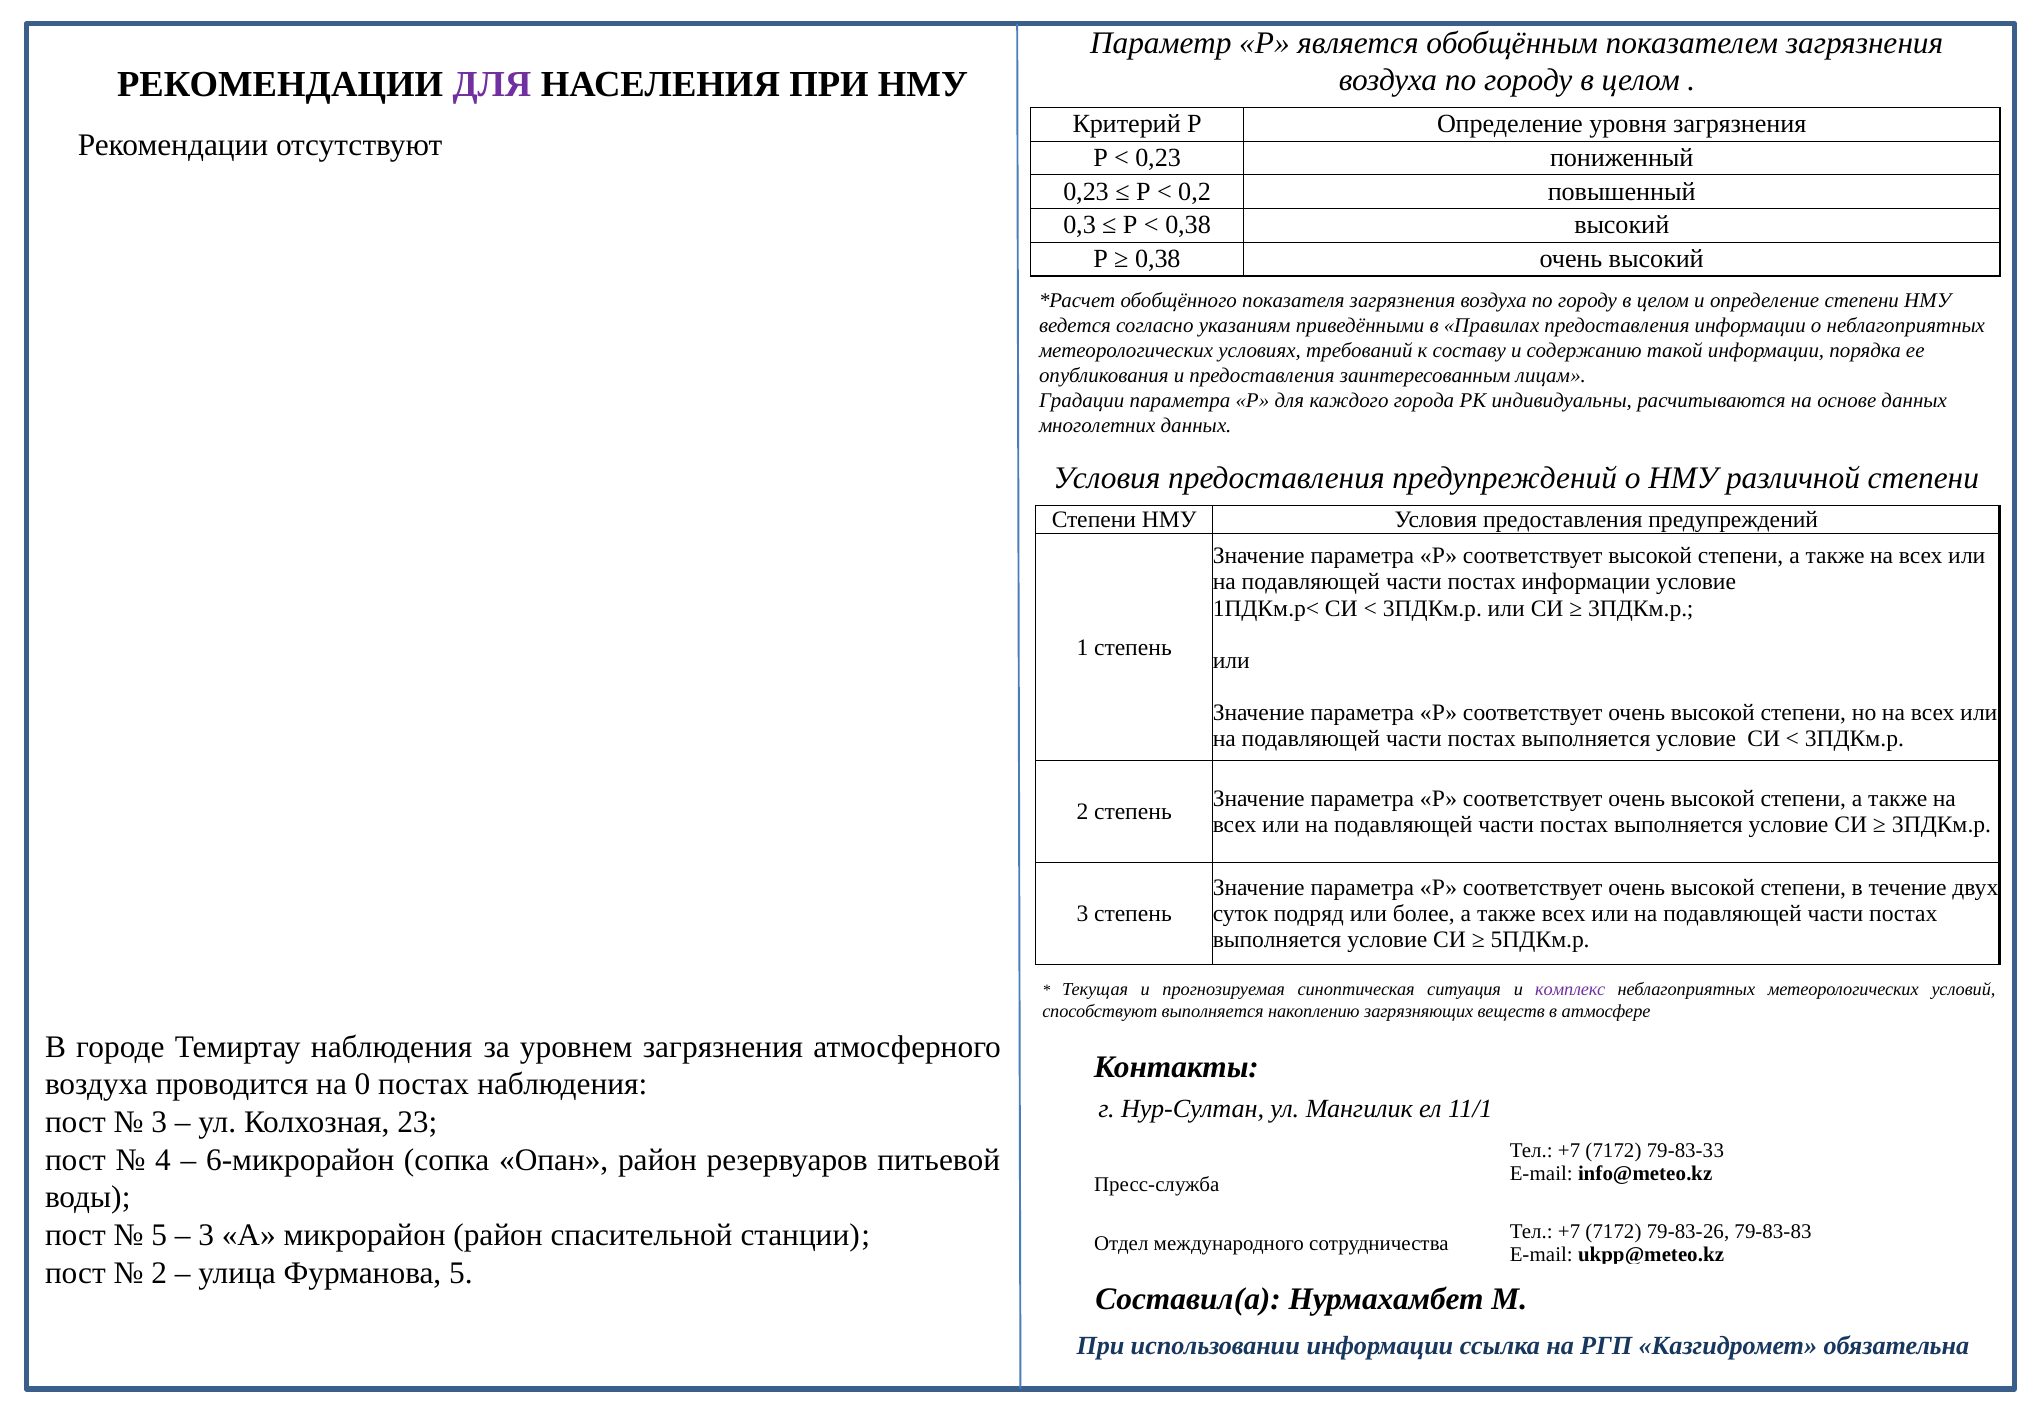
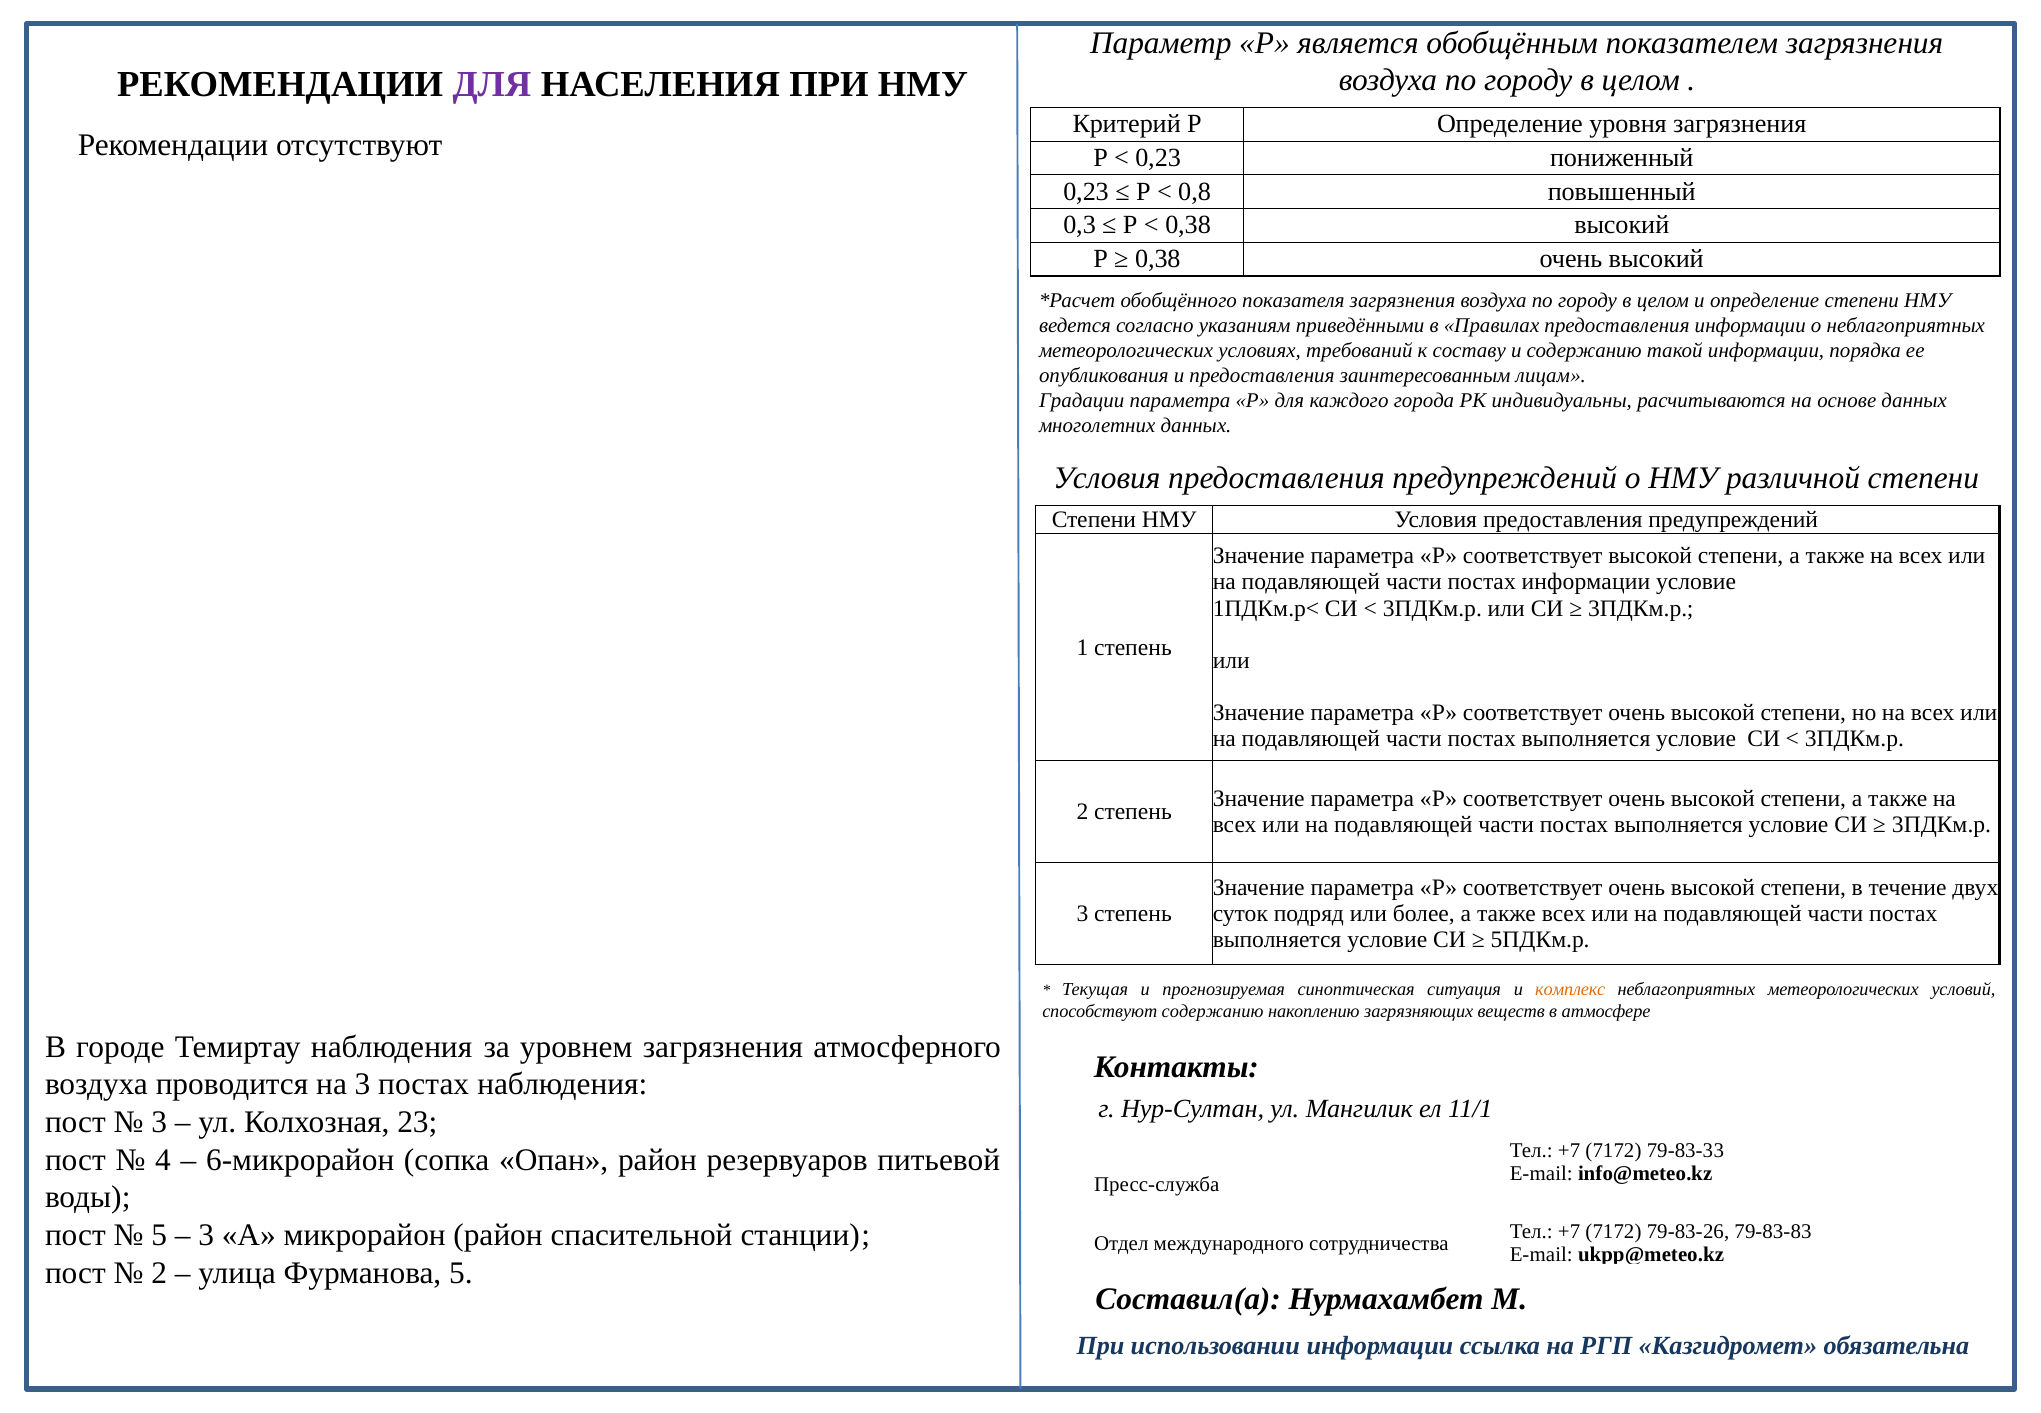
0,2: 0,2 -> 0,8 (1195, 191)
комплекс colour: purple -> orange (1570, 990)
способствуют выполняется: выполняется -> содержанию (1213, 1012)
на 0: 0 -> 3 (362, 1084)
